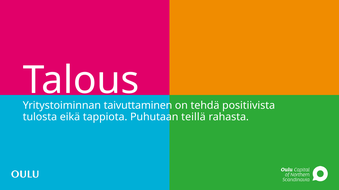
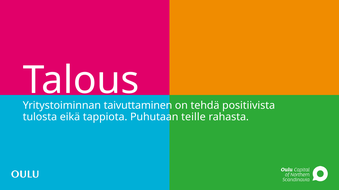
teillä: teillä -> teille (193, 117)
